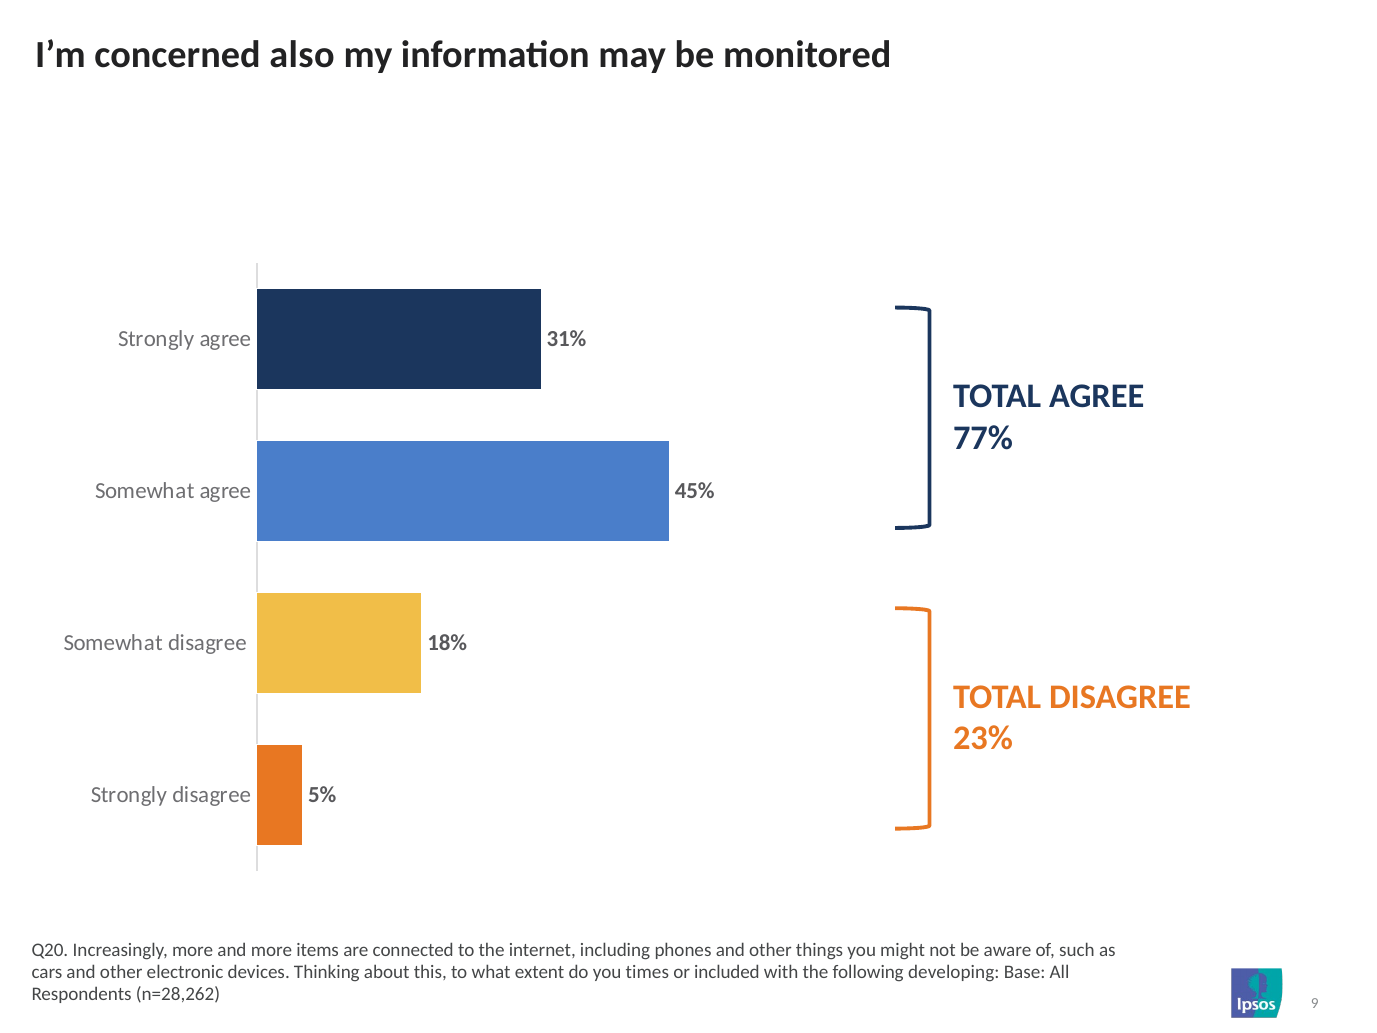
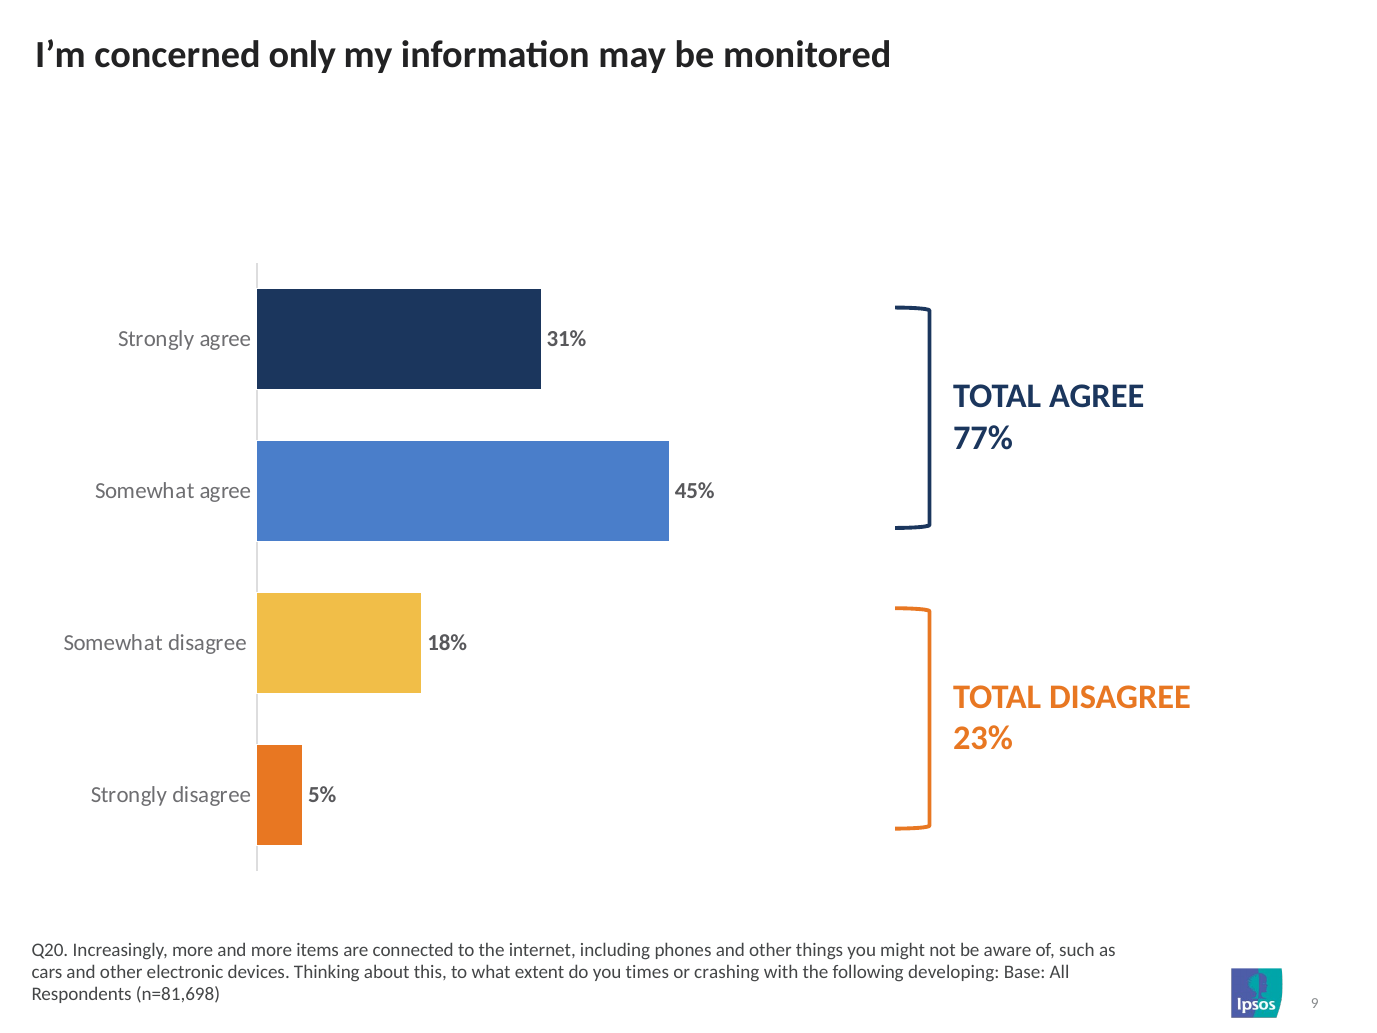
also: also -> only (302, 55)
included: included -> crashing (727, 972)
n=28,262: n=28,262 -> n=81,698 (178, 994)
